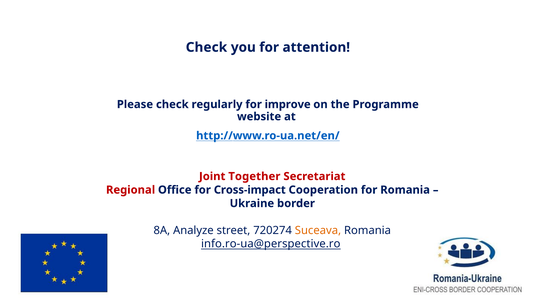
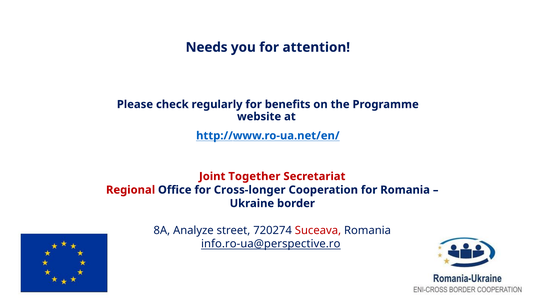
Check: Check -> Needs (207, 47)
improve: improve -> benefits (288, 104)
Cross-impact: Cross-impact -> Cross-longer (250, 190)
Suceava colour: orange -> red (318, 230)
